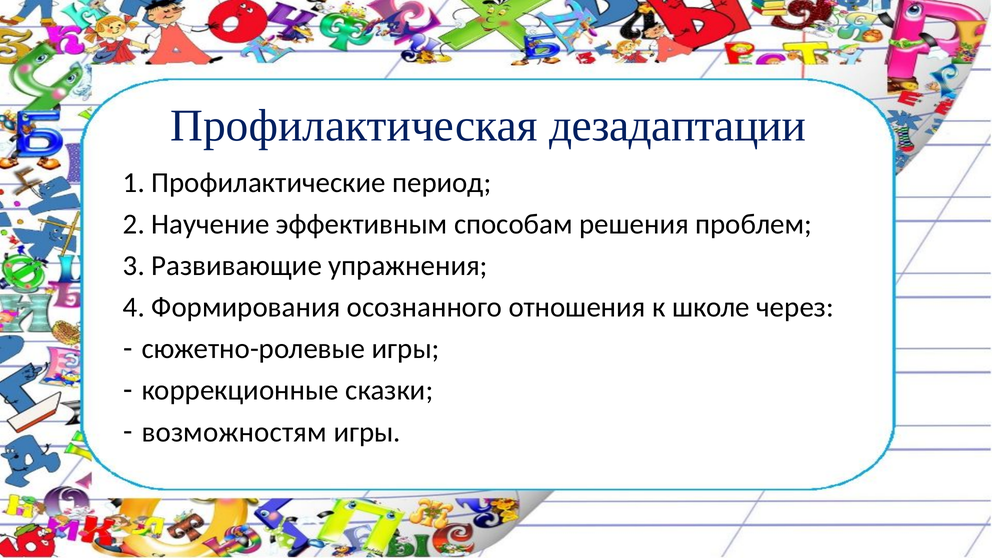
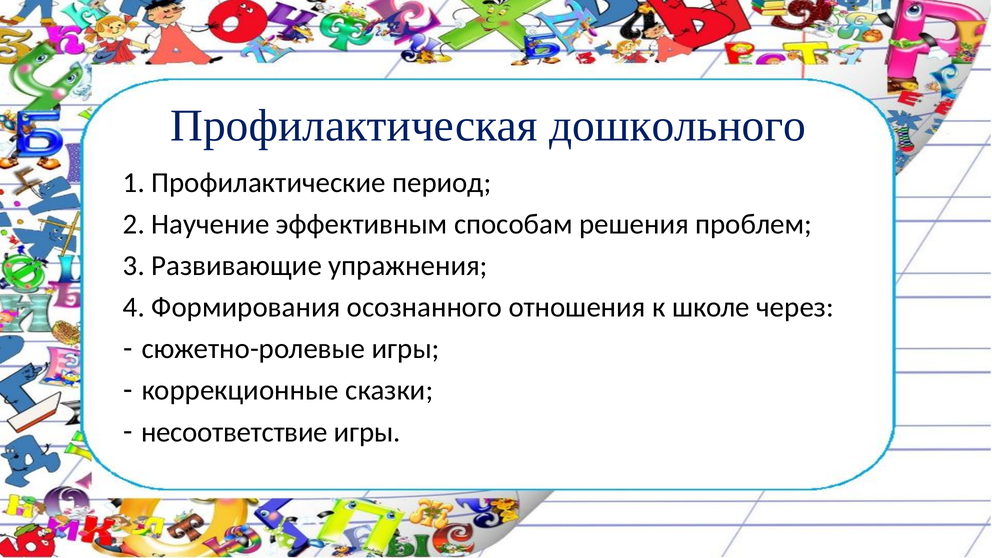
дезадаптации: дезадаптации -> дошкольного (678, 126)
возможностям: возможностям -> несоответствие (234, 432)
